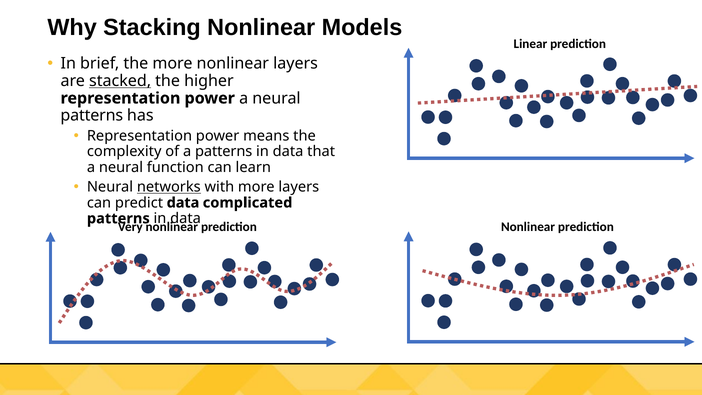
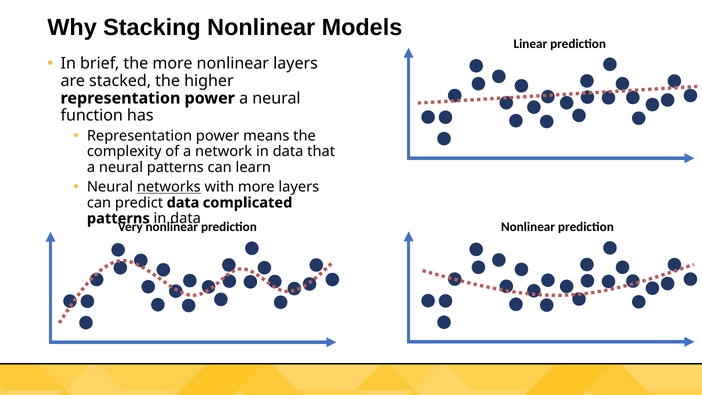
stacked underline: present -> none (120, 81)
patterns: patterns -> function (92, 116)
a patterns: patterns -> network (224, 152)
neural function: function -> patterns (175, 167)
